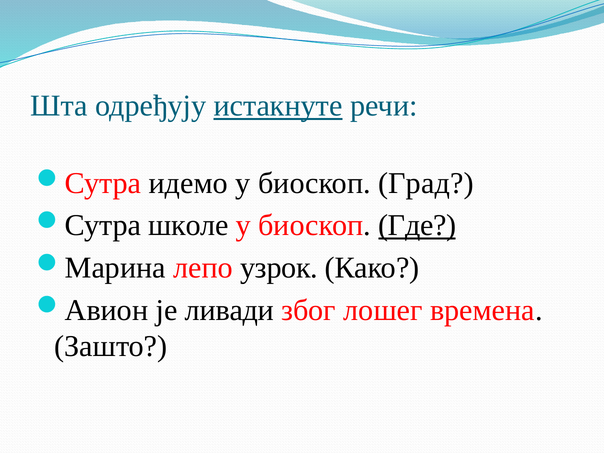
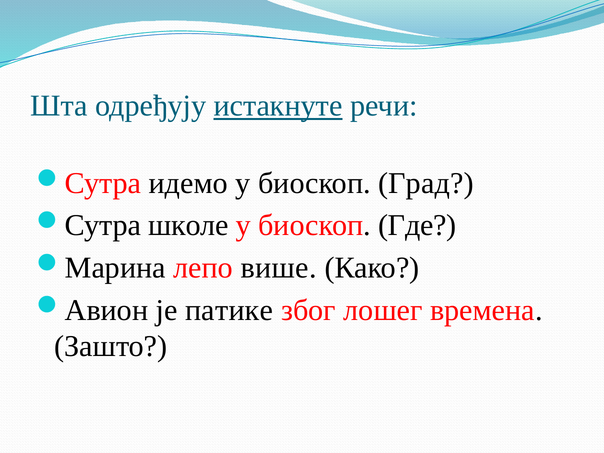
Где underline: present -> none (417, 226)
узрок: узрок -> више (279, 268)
ливади: ливади -> патике (229, 310)
